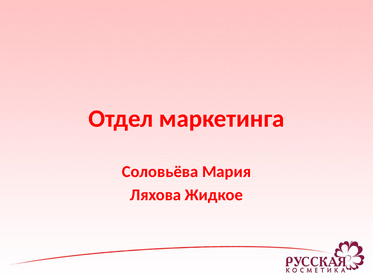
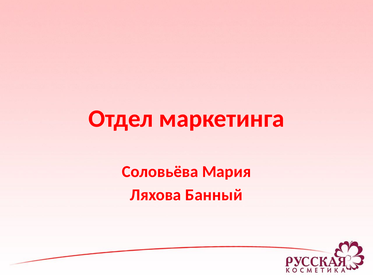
Жидкое: Жидкое -> Банный (214, 195)
